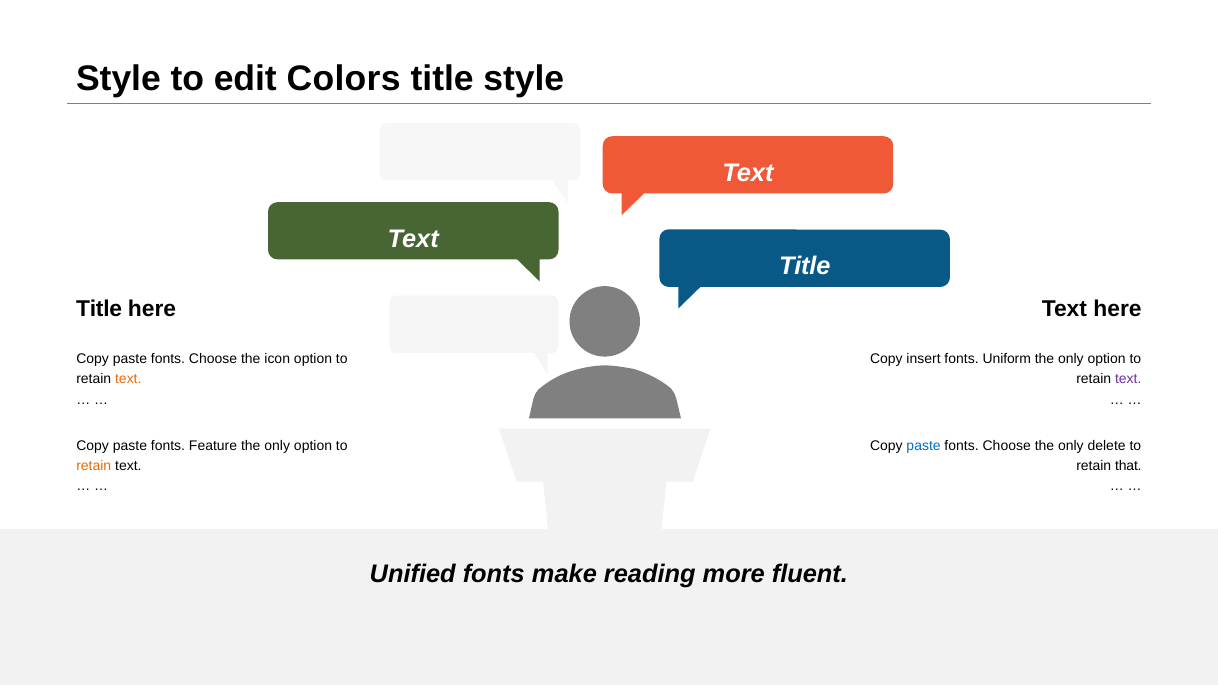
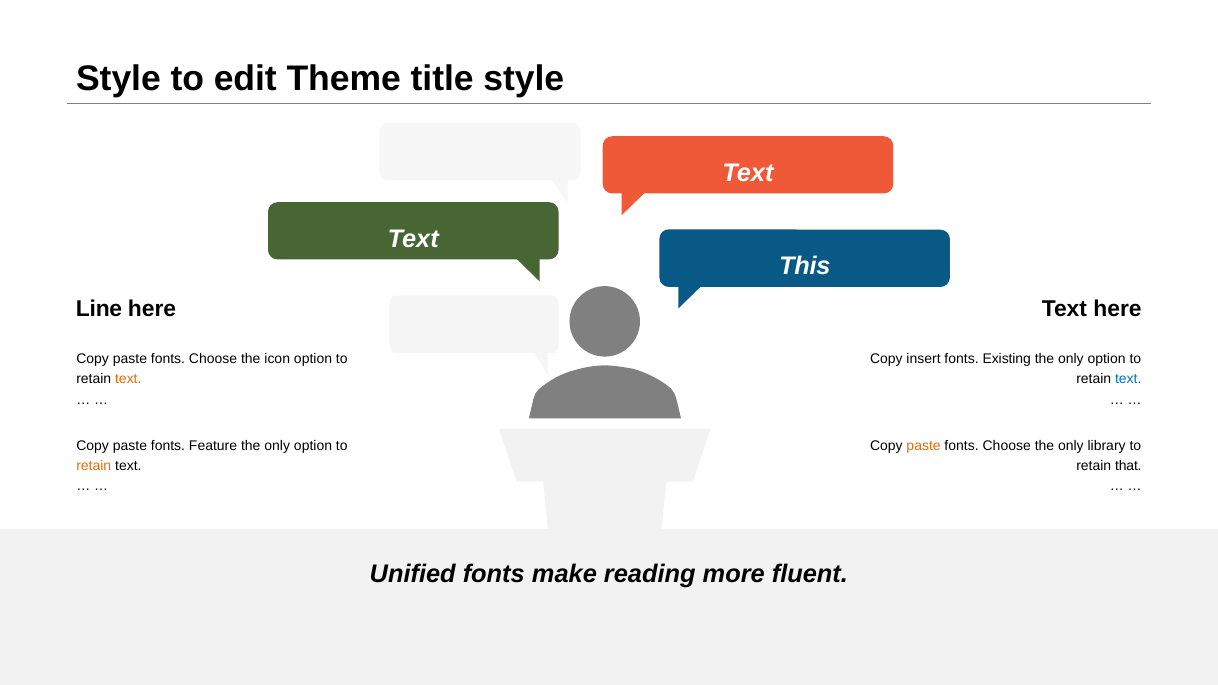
Colors: Colors -> Theme (344, 79)
Title: Title -> This (805, 266)
Title: Title -> Line (99, 309)
Uniform: Uniform -> Existing (1007, 359)
text colour: purple -> blue (1128, 379)
paste colour: blue -> orange (924, 446)
delete: delete -> library (1107, 446)
